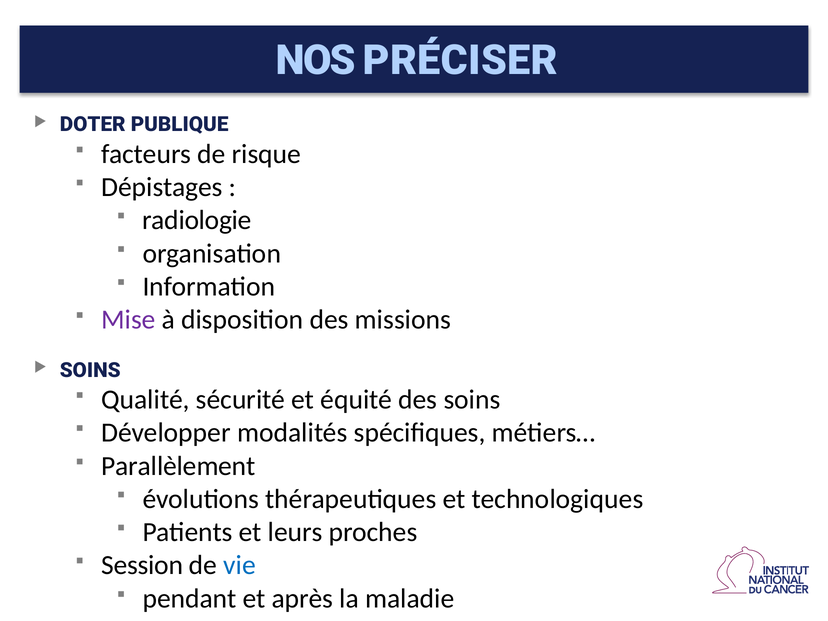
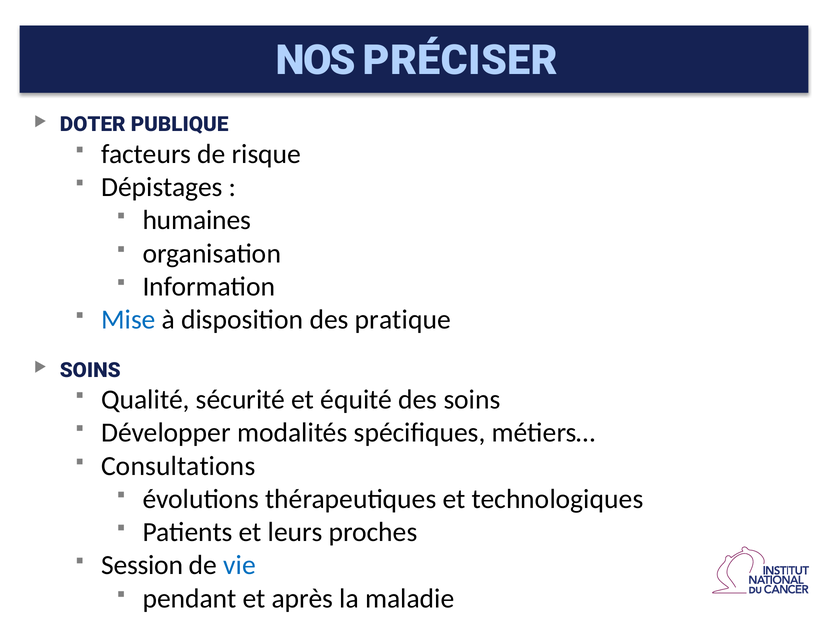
radiologie: radiologie -> humaines (197, 220)
Mise colour: purple -> blue (128, 320)
missions: missions -> pratique (403, 320)
Parallèlement: Parallèlement -> Consultations (178, 466)
